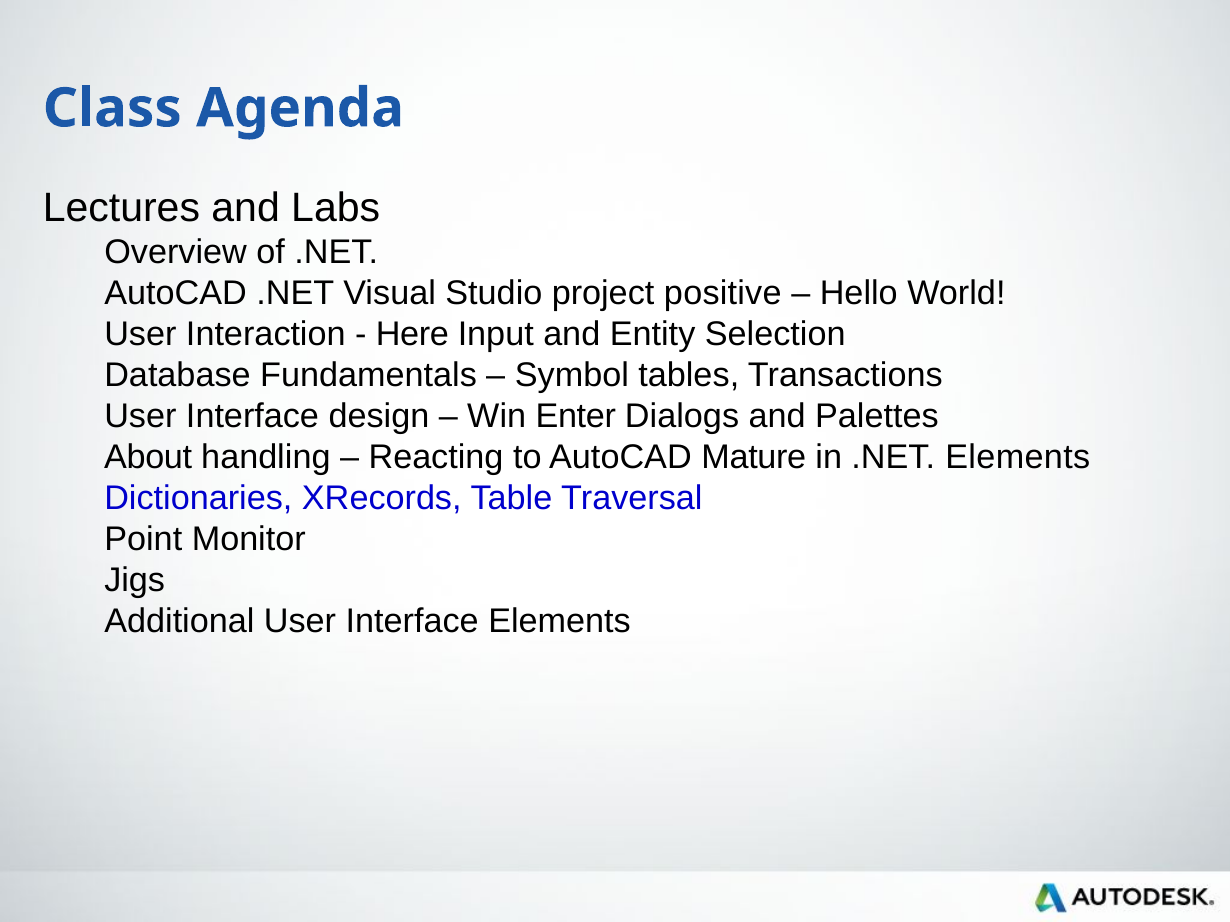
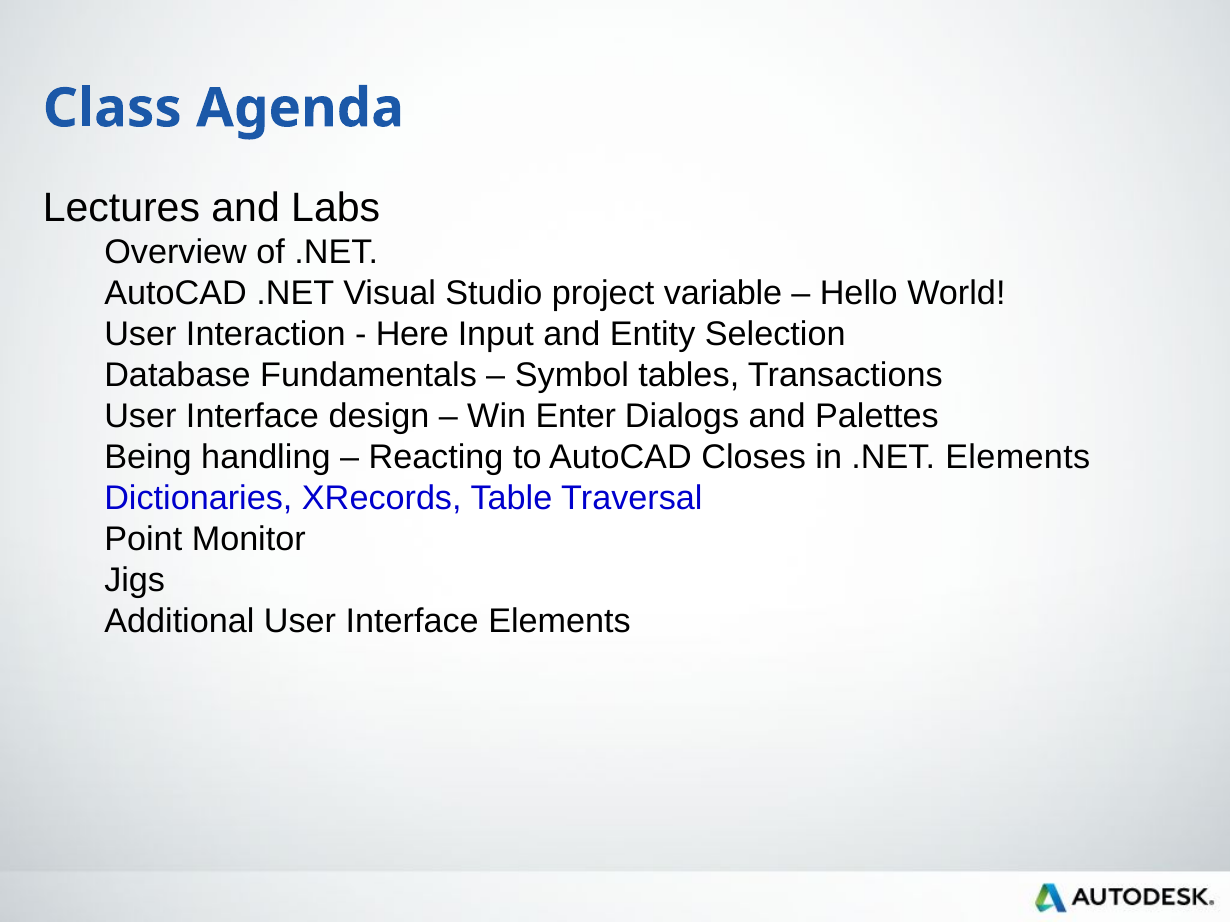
positive: positive -> variable (723, 293)
About: About -> Being (148, 457)
Mature: Mature -> Closes (754, 457)
